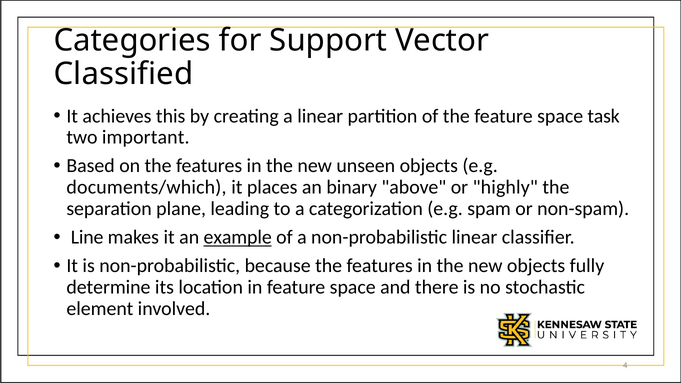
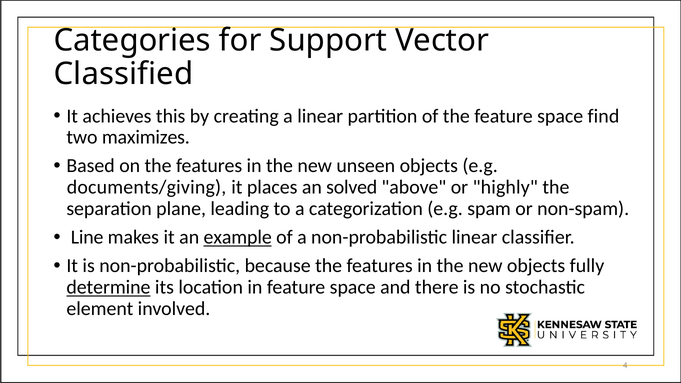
task: task -> find (603, 116)
important: important -> maximizes (146, 137)
documents/which: documents/which -> documents/giving (146, 187)
binary: binary -> solved (352, 187)
determine underline: none -> present (108, 287)
